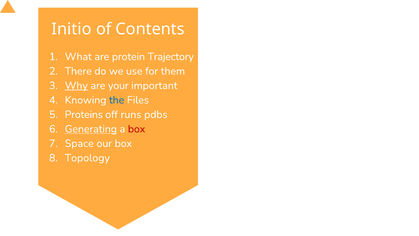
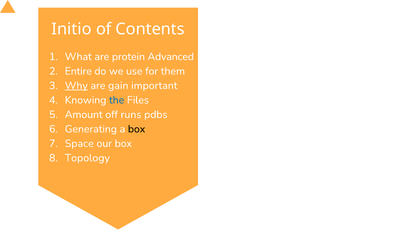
Trajectory: Trajectory -> Advanced (171, 57)
There: There -> Entire (78, 71)
your: your -> gain (118, 85)
Proteins: Proteins -> Amount (84, 114)
Generating underline: present -> none (91, 129)
box colour: red -> black (137, 129)
